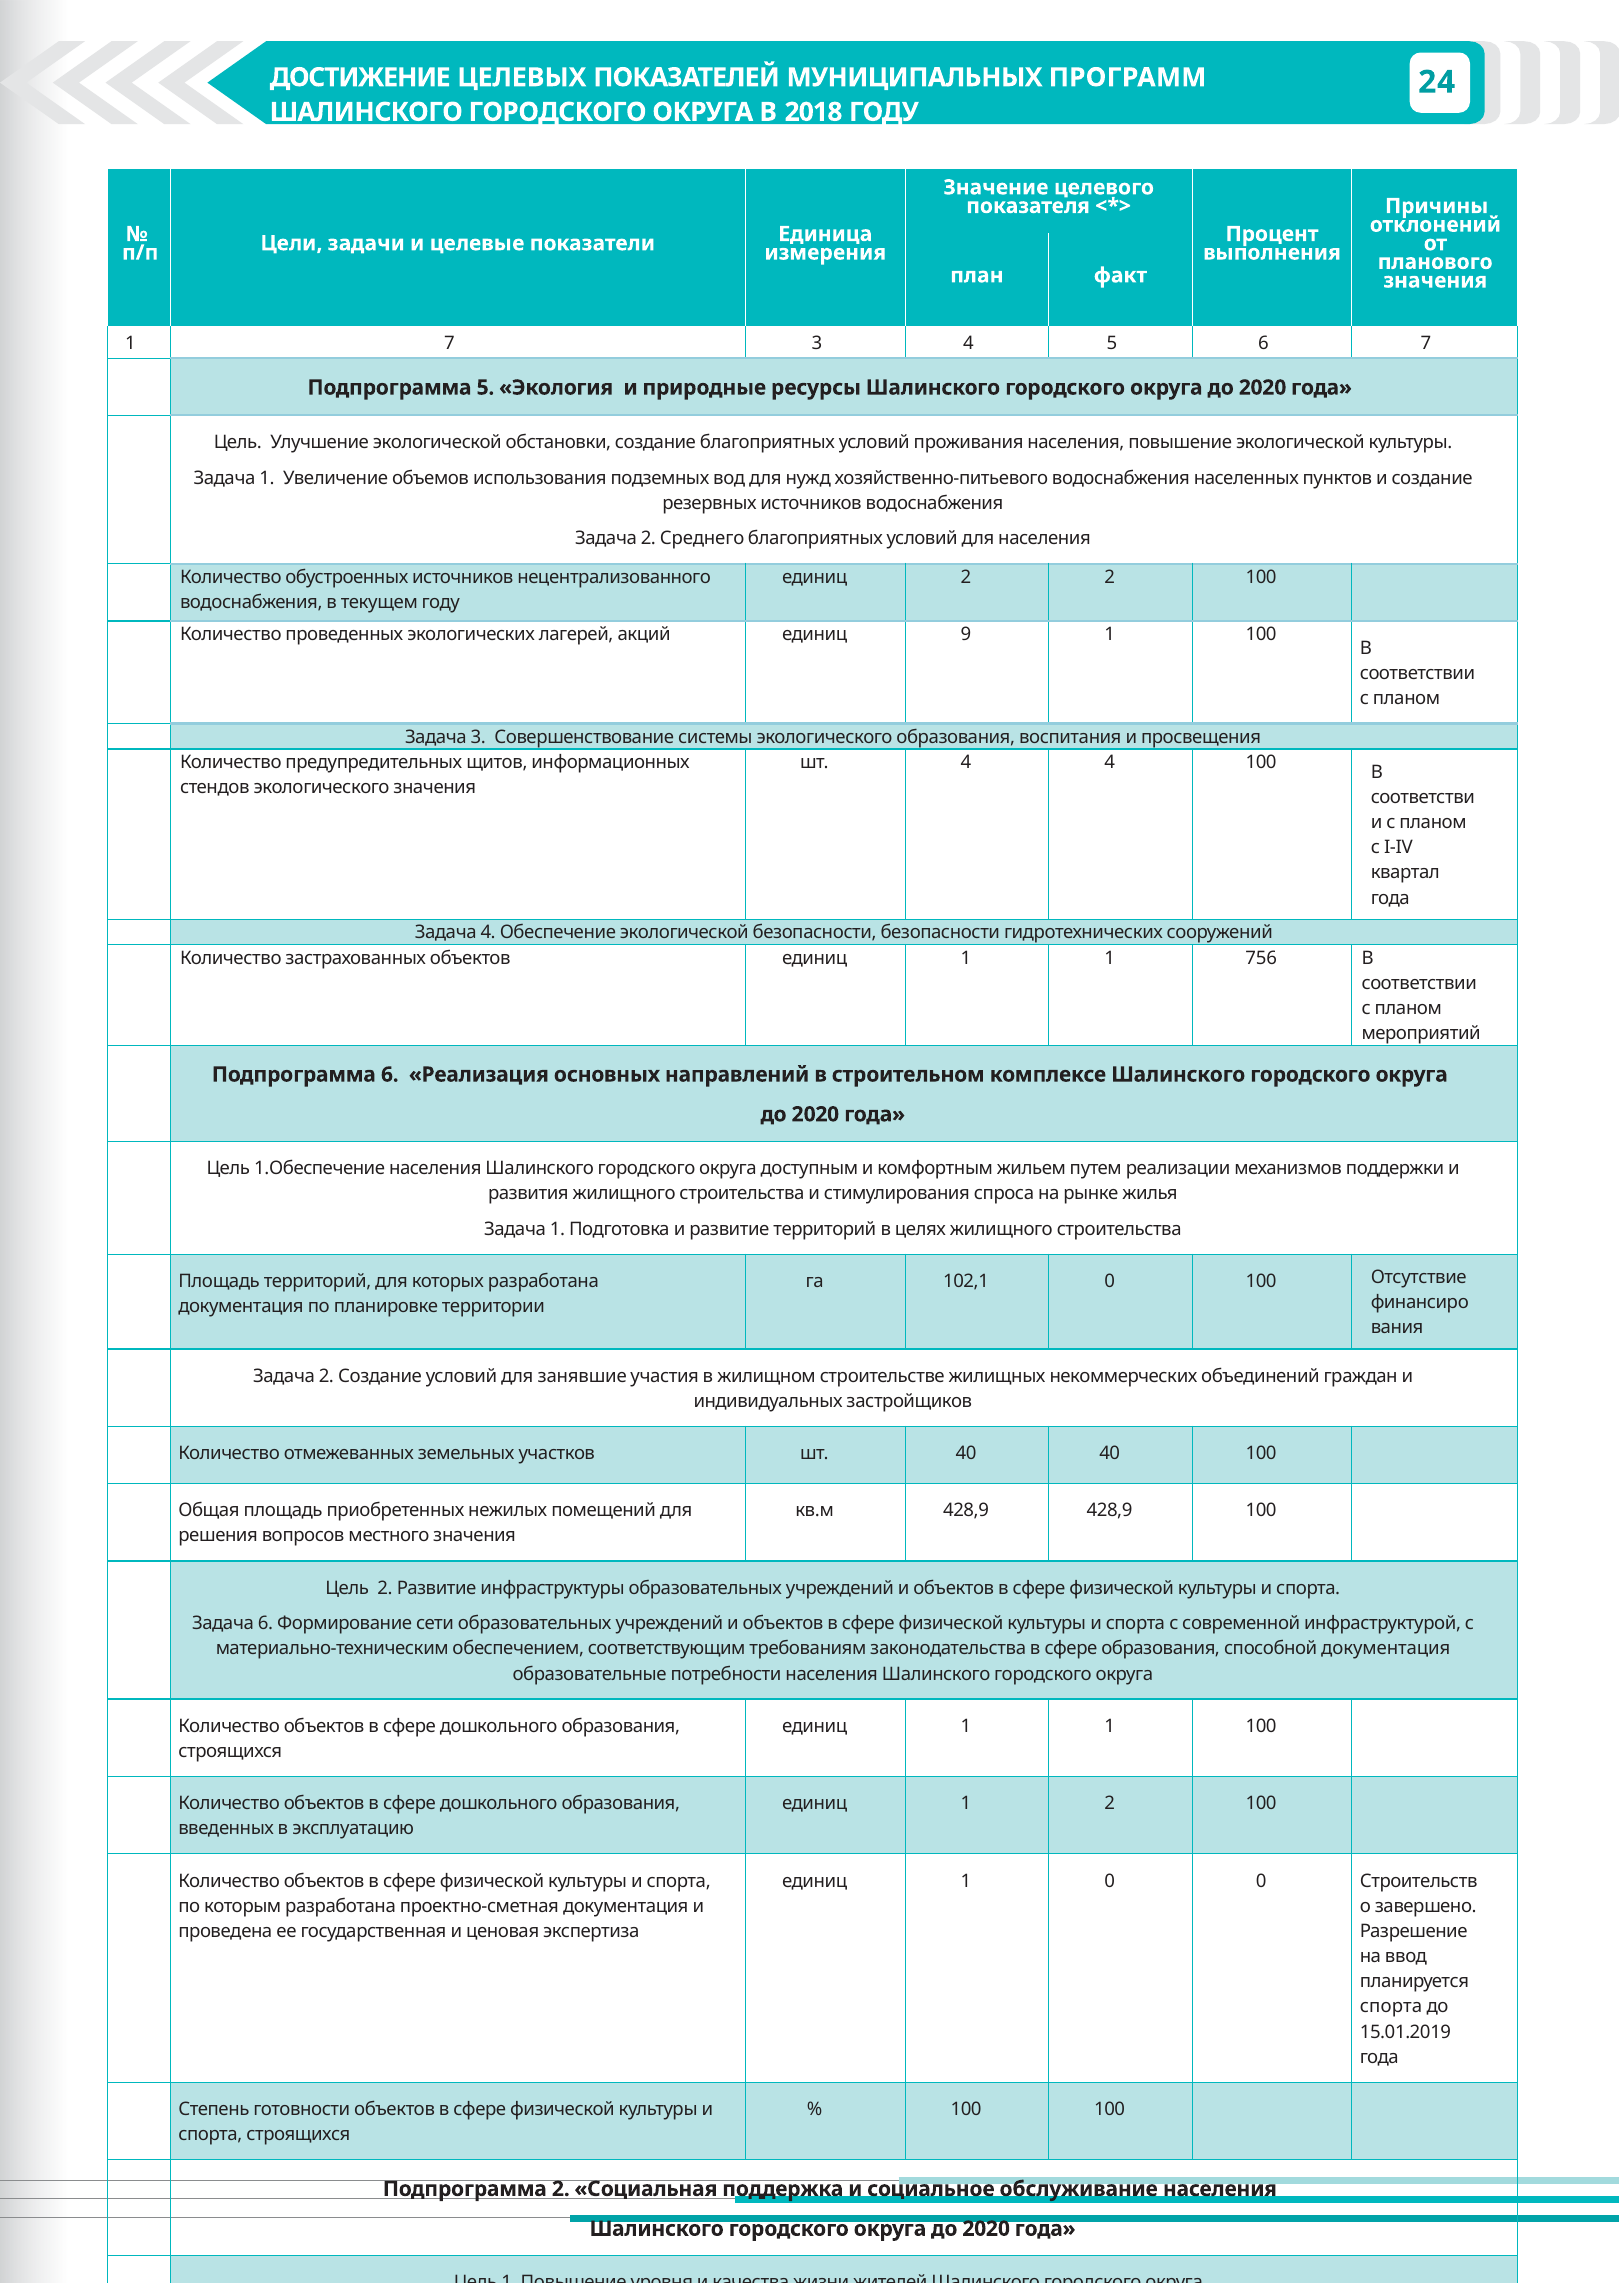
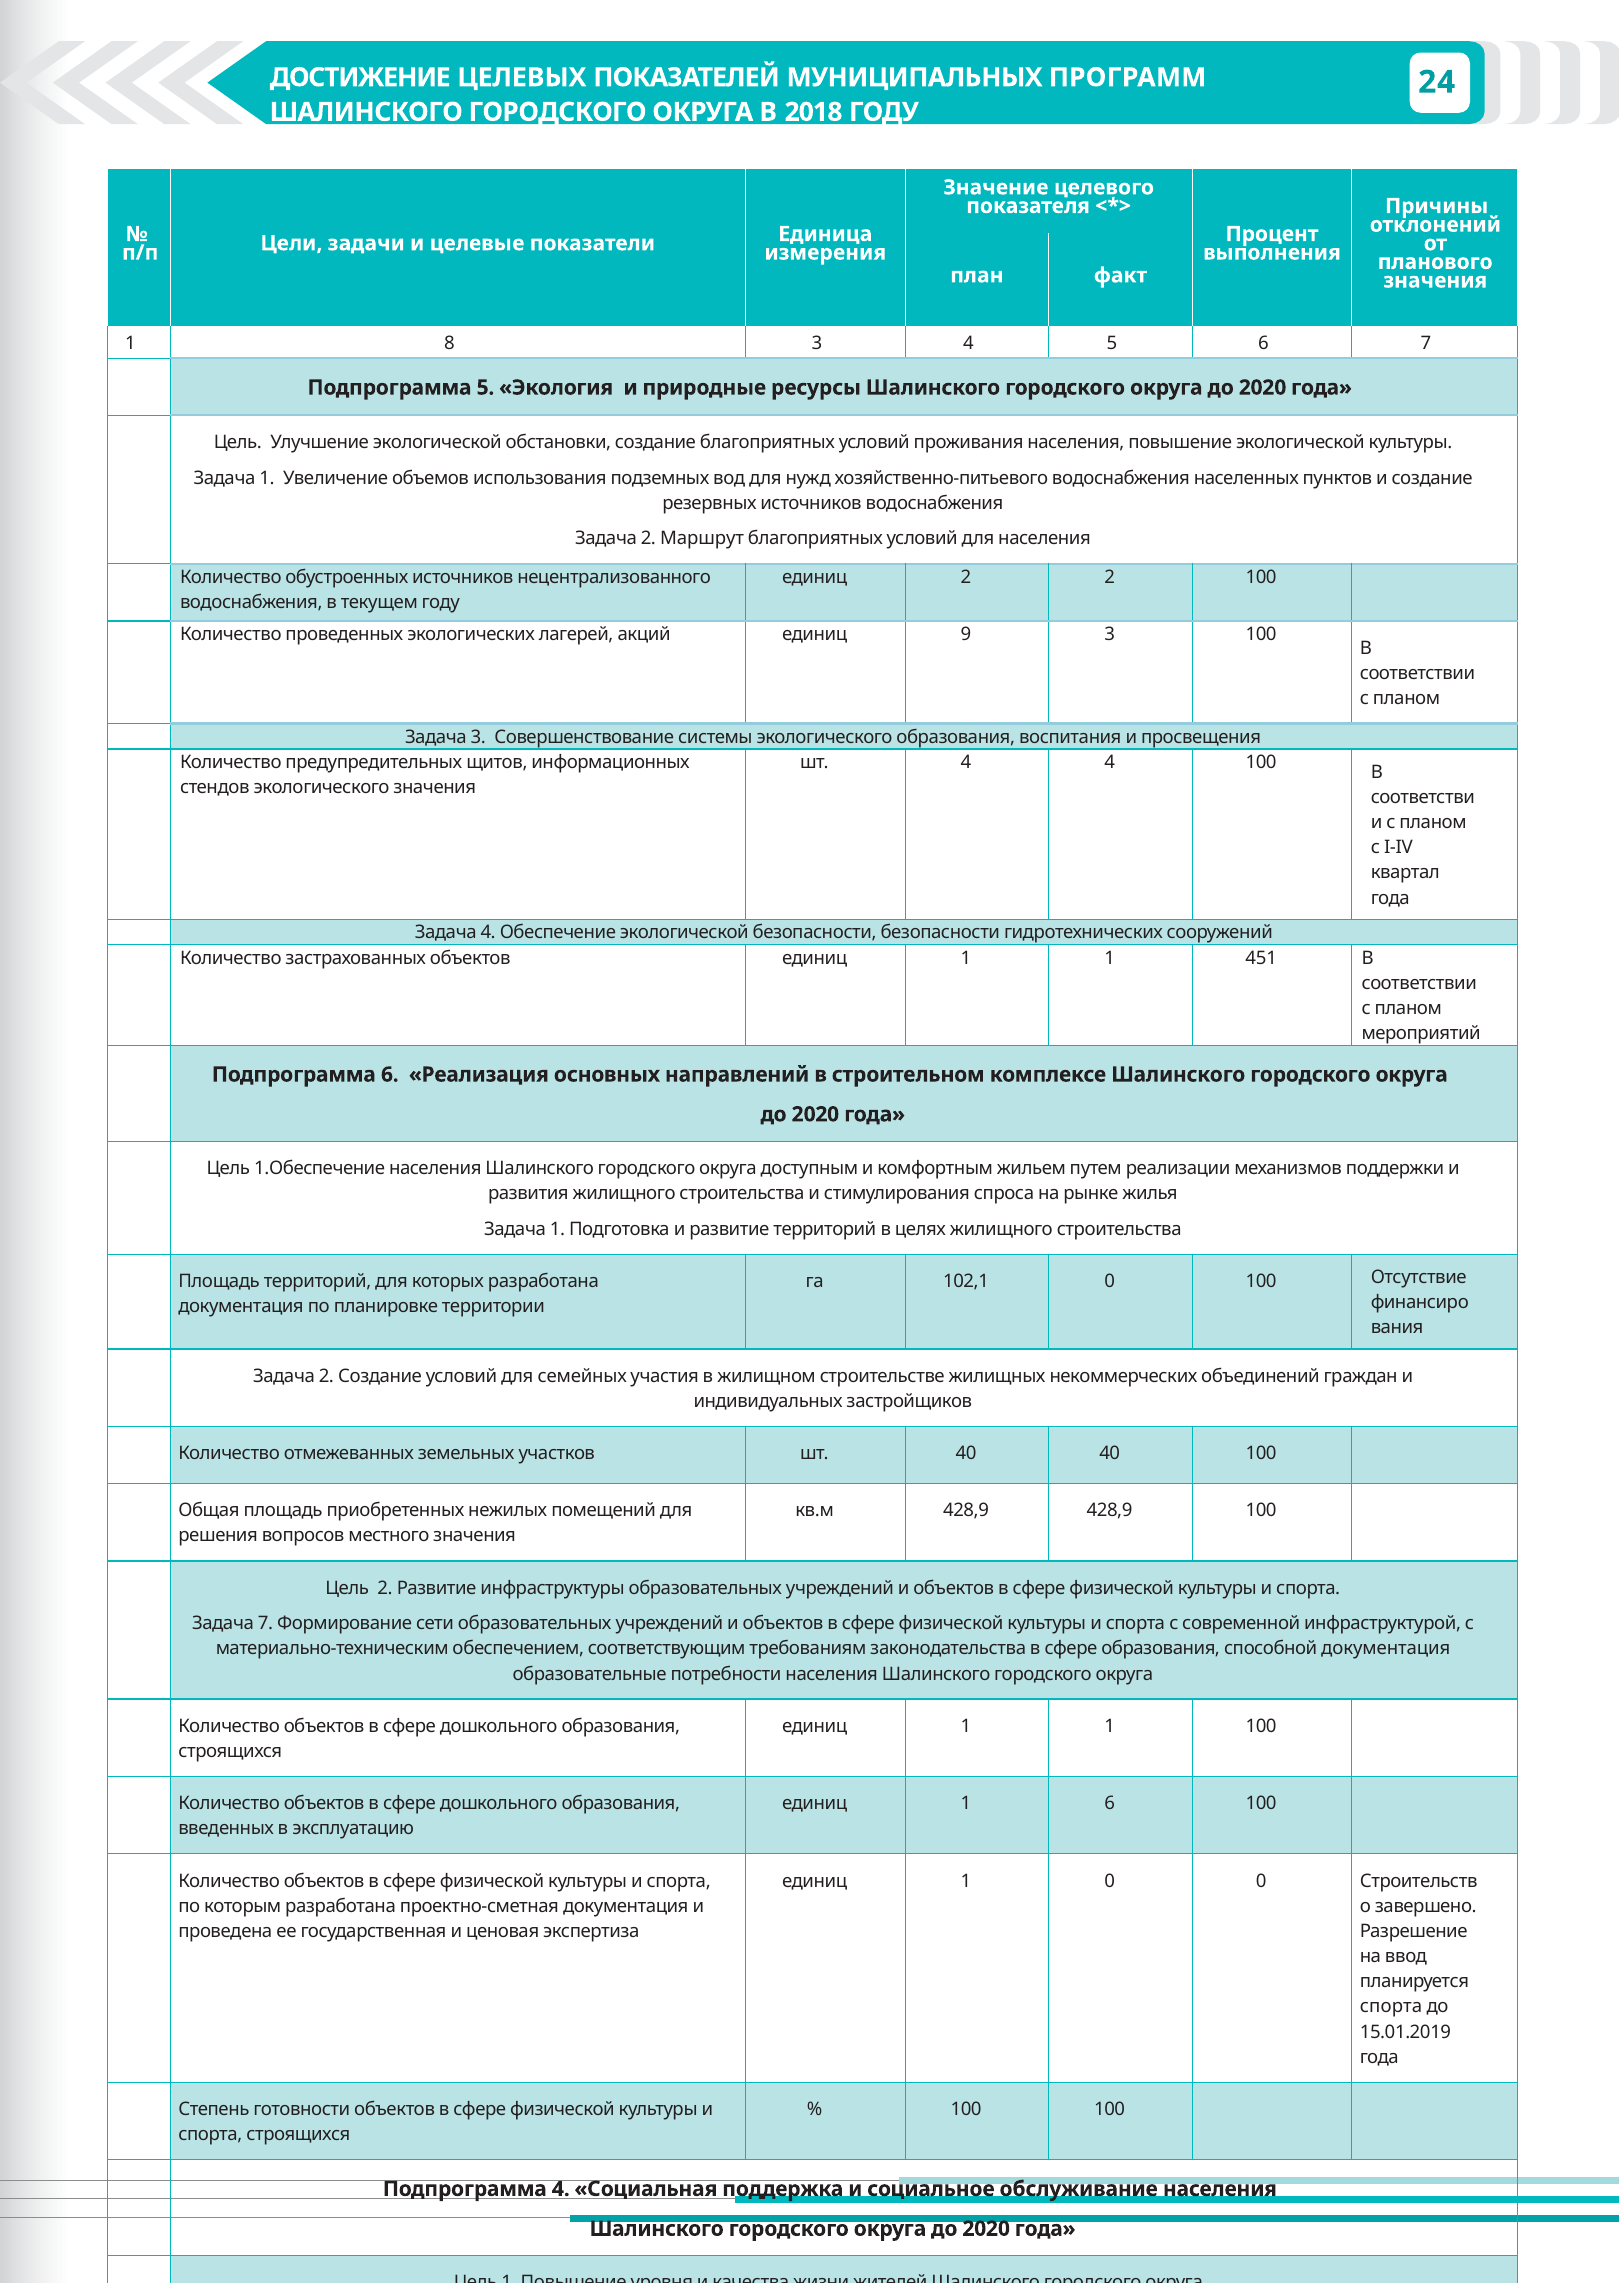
1 7: 7 -> 8 (449, 343)
Среднего: Среднего -> Маршрут (702, 539)
9 1: 1 -> 3 (1110, 635)
756: 756 -> 451 (1261, 958)
занявшие: занявшие -> семейных (582, 1376)
Задача 6: 6 -> 7 (265, 1624)
1 2: 2 -> 6 (1110, 1804)
Подпрограмма 2: 2 -> 4 (561, 2190)
